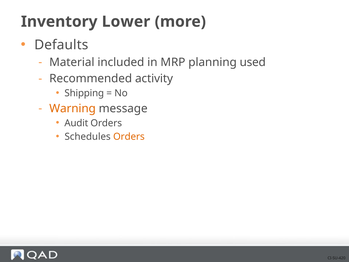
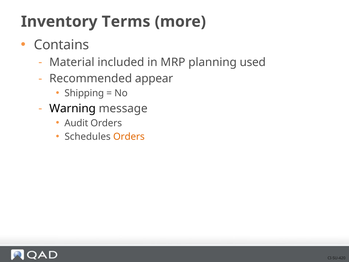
Lower: Lower -> Terms (126, 22)
Defaults: Defaults -> Contains (61, 45)
activity: activity -> appear (154, 78)
Warning colour: orange -> black (73, 108)
